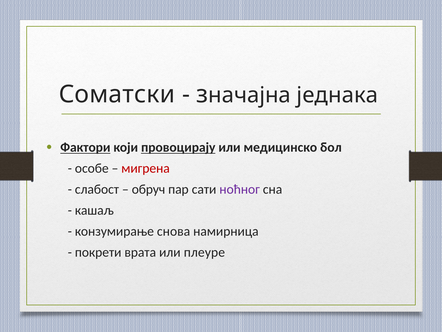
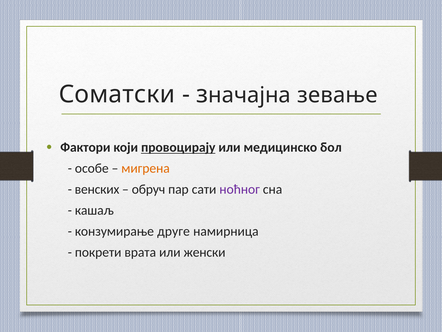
једнака: једнака -> зевање (337, 95)
Фактори underline: present -> none (85, 147)
мигрена colour: red -> orange (146, 168)
слaбoст: слaбoст -> венских (97, 189)
снова: снова -> друге (174, 231)
плеуре: плеуре -> жeнски (205, 252)
